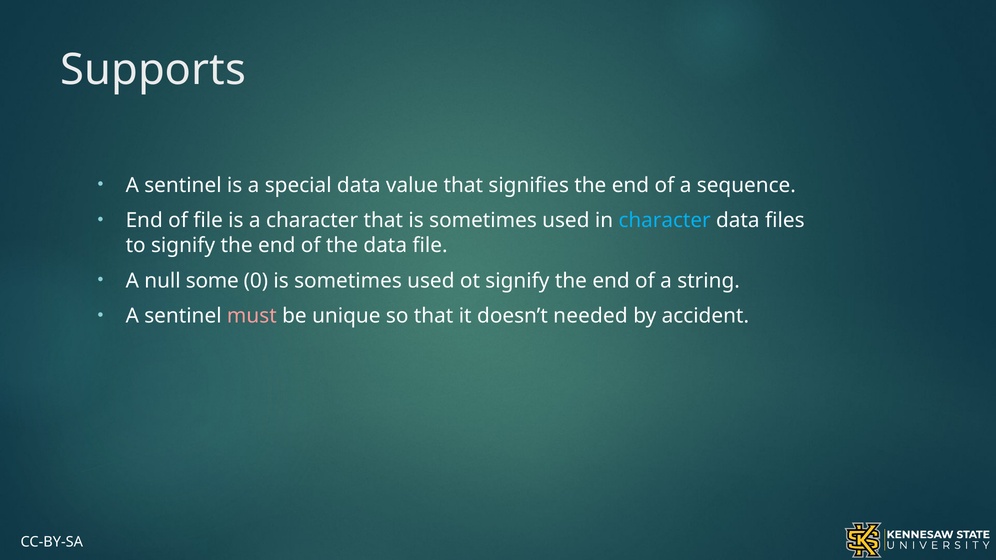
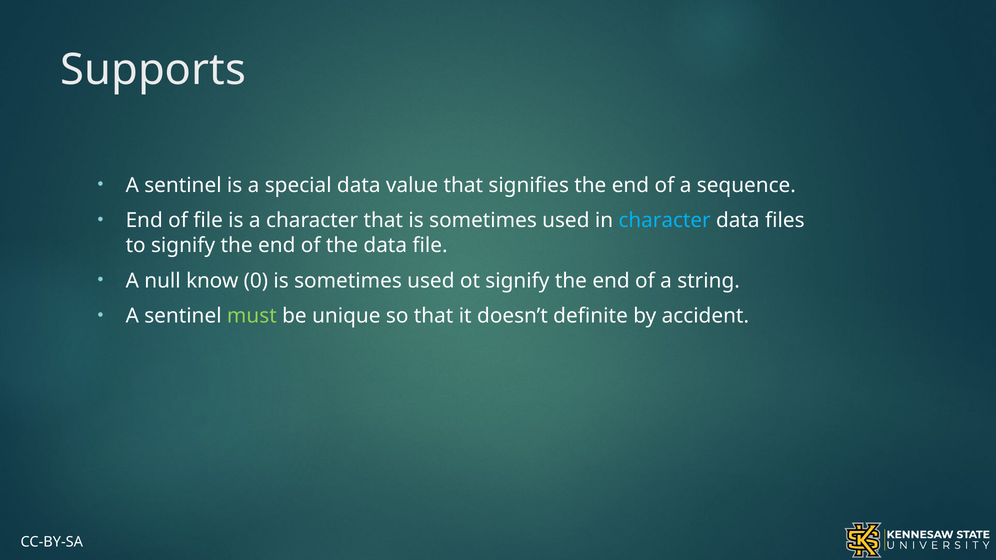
some: some -> know (212, 281)
must colour: pink -> light green (252, 316)
needed: needed -> definite (591, 316)
